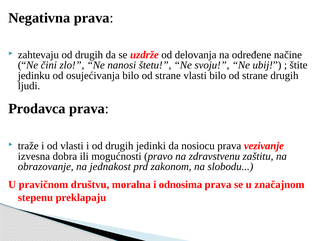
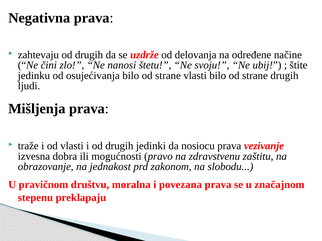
Prodavca: Prodavca -> Mišljenja (37, 109)
odnosima: odnosima -> povezana (180, 185)
